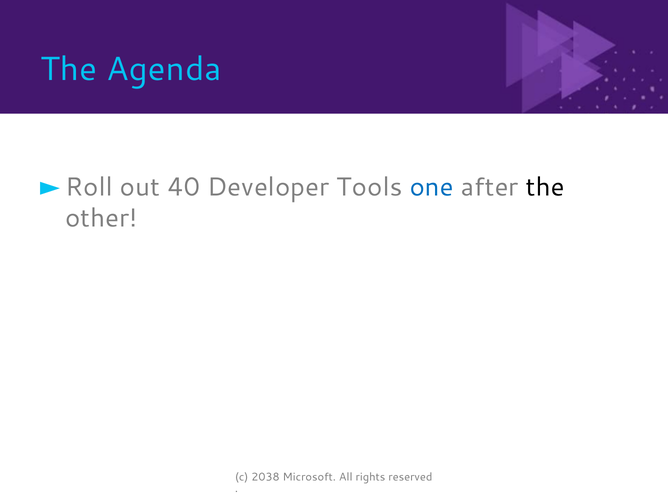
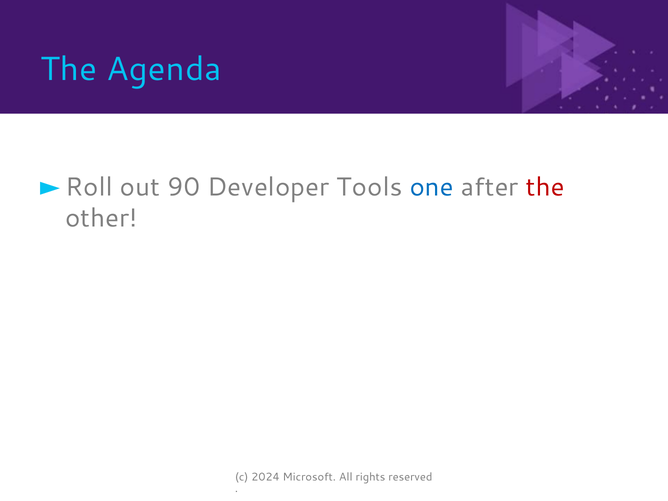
40: 40 -> 90 (184, 187)
the colour: black -> red (545, 187)
2038: 2038 -> 2024 (265, 477)
